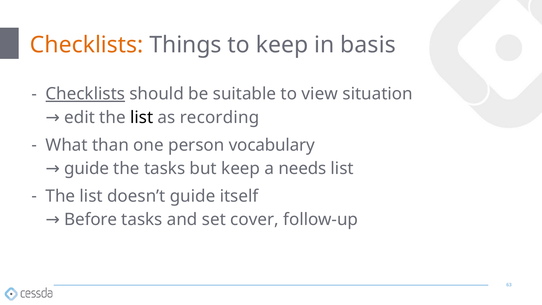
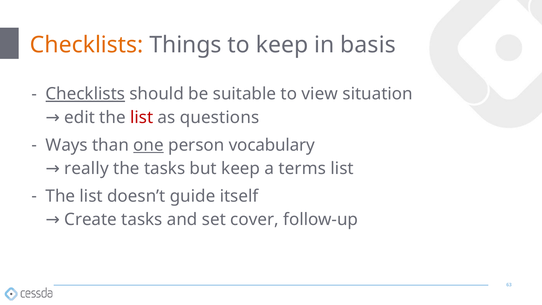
list colour: black -> red (142, 117)
recording: recording -> questions (220, 117)
What: What -> Ways (67, 145)
one underline: none -> present (149, 145)
guide: guide -> really (86, 168)
needs: needs -> terms (302, 168)
Before: Before -> Create (91, 220)
